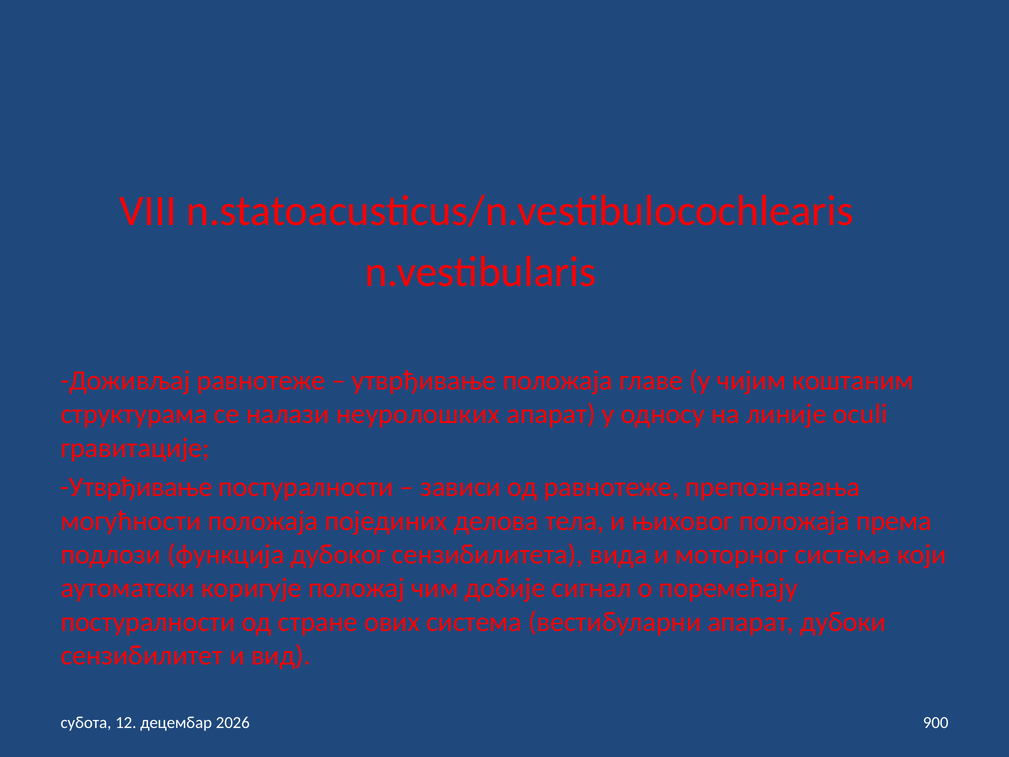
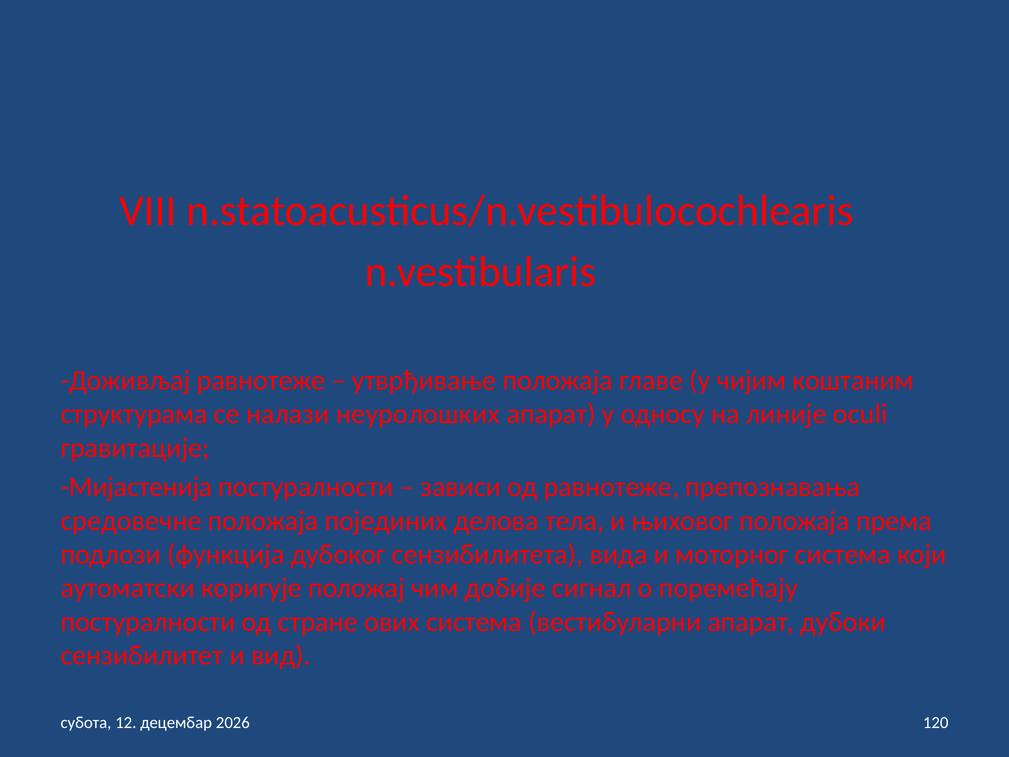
Утврђивање: Утврђивање -> Мијастенија (136, 487)
могућности: могућности -> средовечне (131, 521)
900: 900 -> 120 (936, 723)
